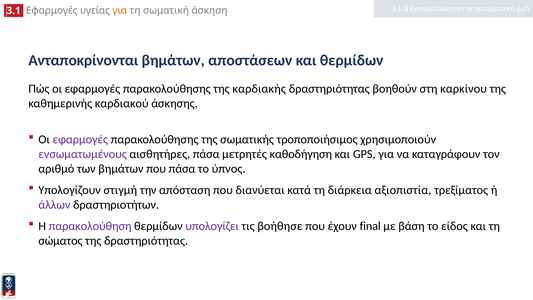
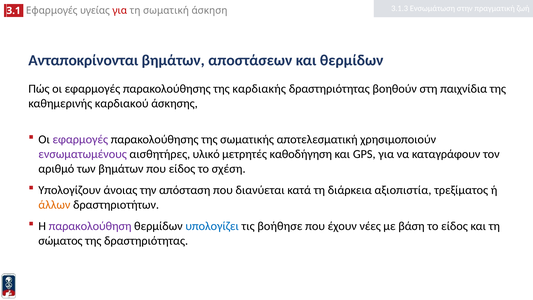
για colour: orange -> red (120, 11)
καρκίνου: καρκίνου -> παιχνίδια (464, 89)
τροποποιήσιμος: τροποποιήσιμος -> αποτελεσματική (317, 140)
αισθητήρες πάσα: πάσα -> υλικό (206, 154)
που πάσα: πάσα -> είδος (182, 169)
ύπνος: ύπνος -> σχέση (229, 169)
στιγμή: στιγμή -> άνοιας (120, 190)
άλλων colour: purple -> orange (54, 205)
υπολογίζει colour: purple -> blue (212, 226)
final: final -> νέες (370, 226)
